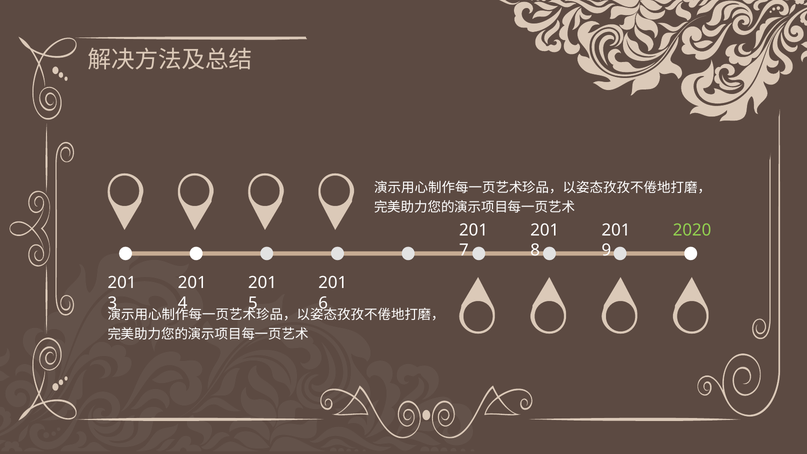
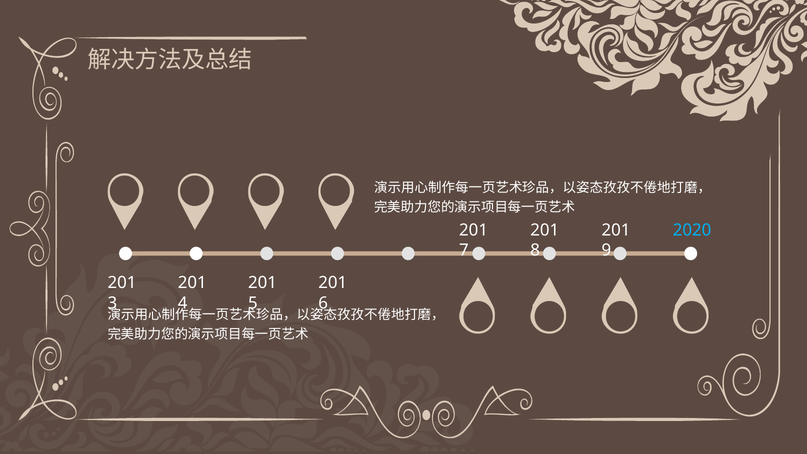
2020 colour: light green -> light blue (692, 230)
